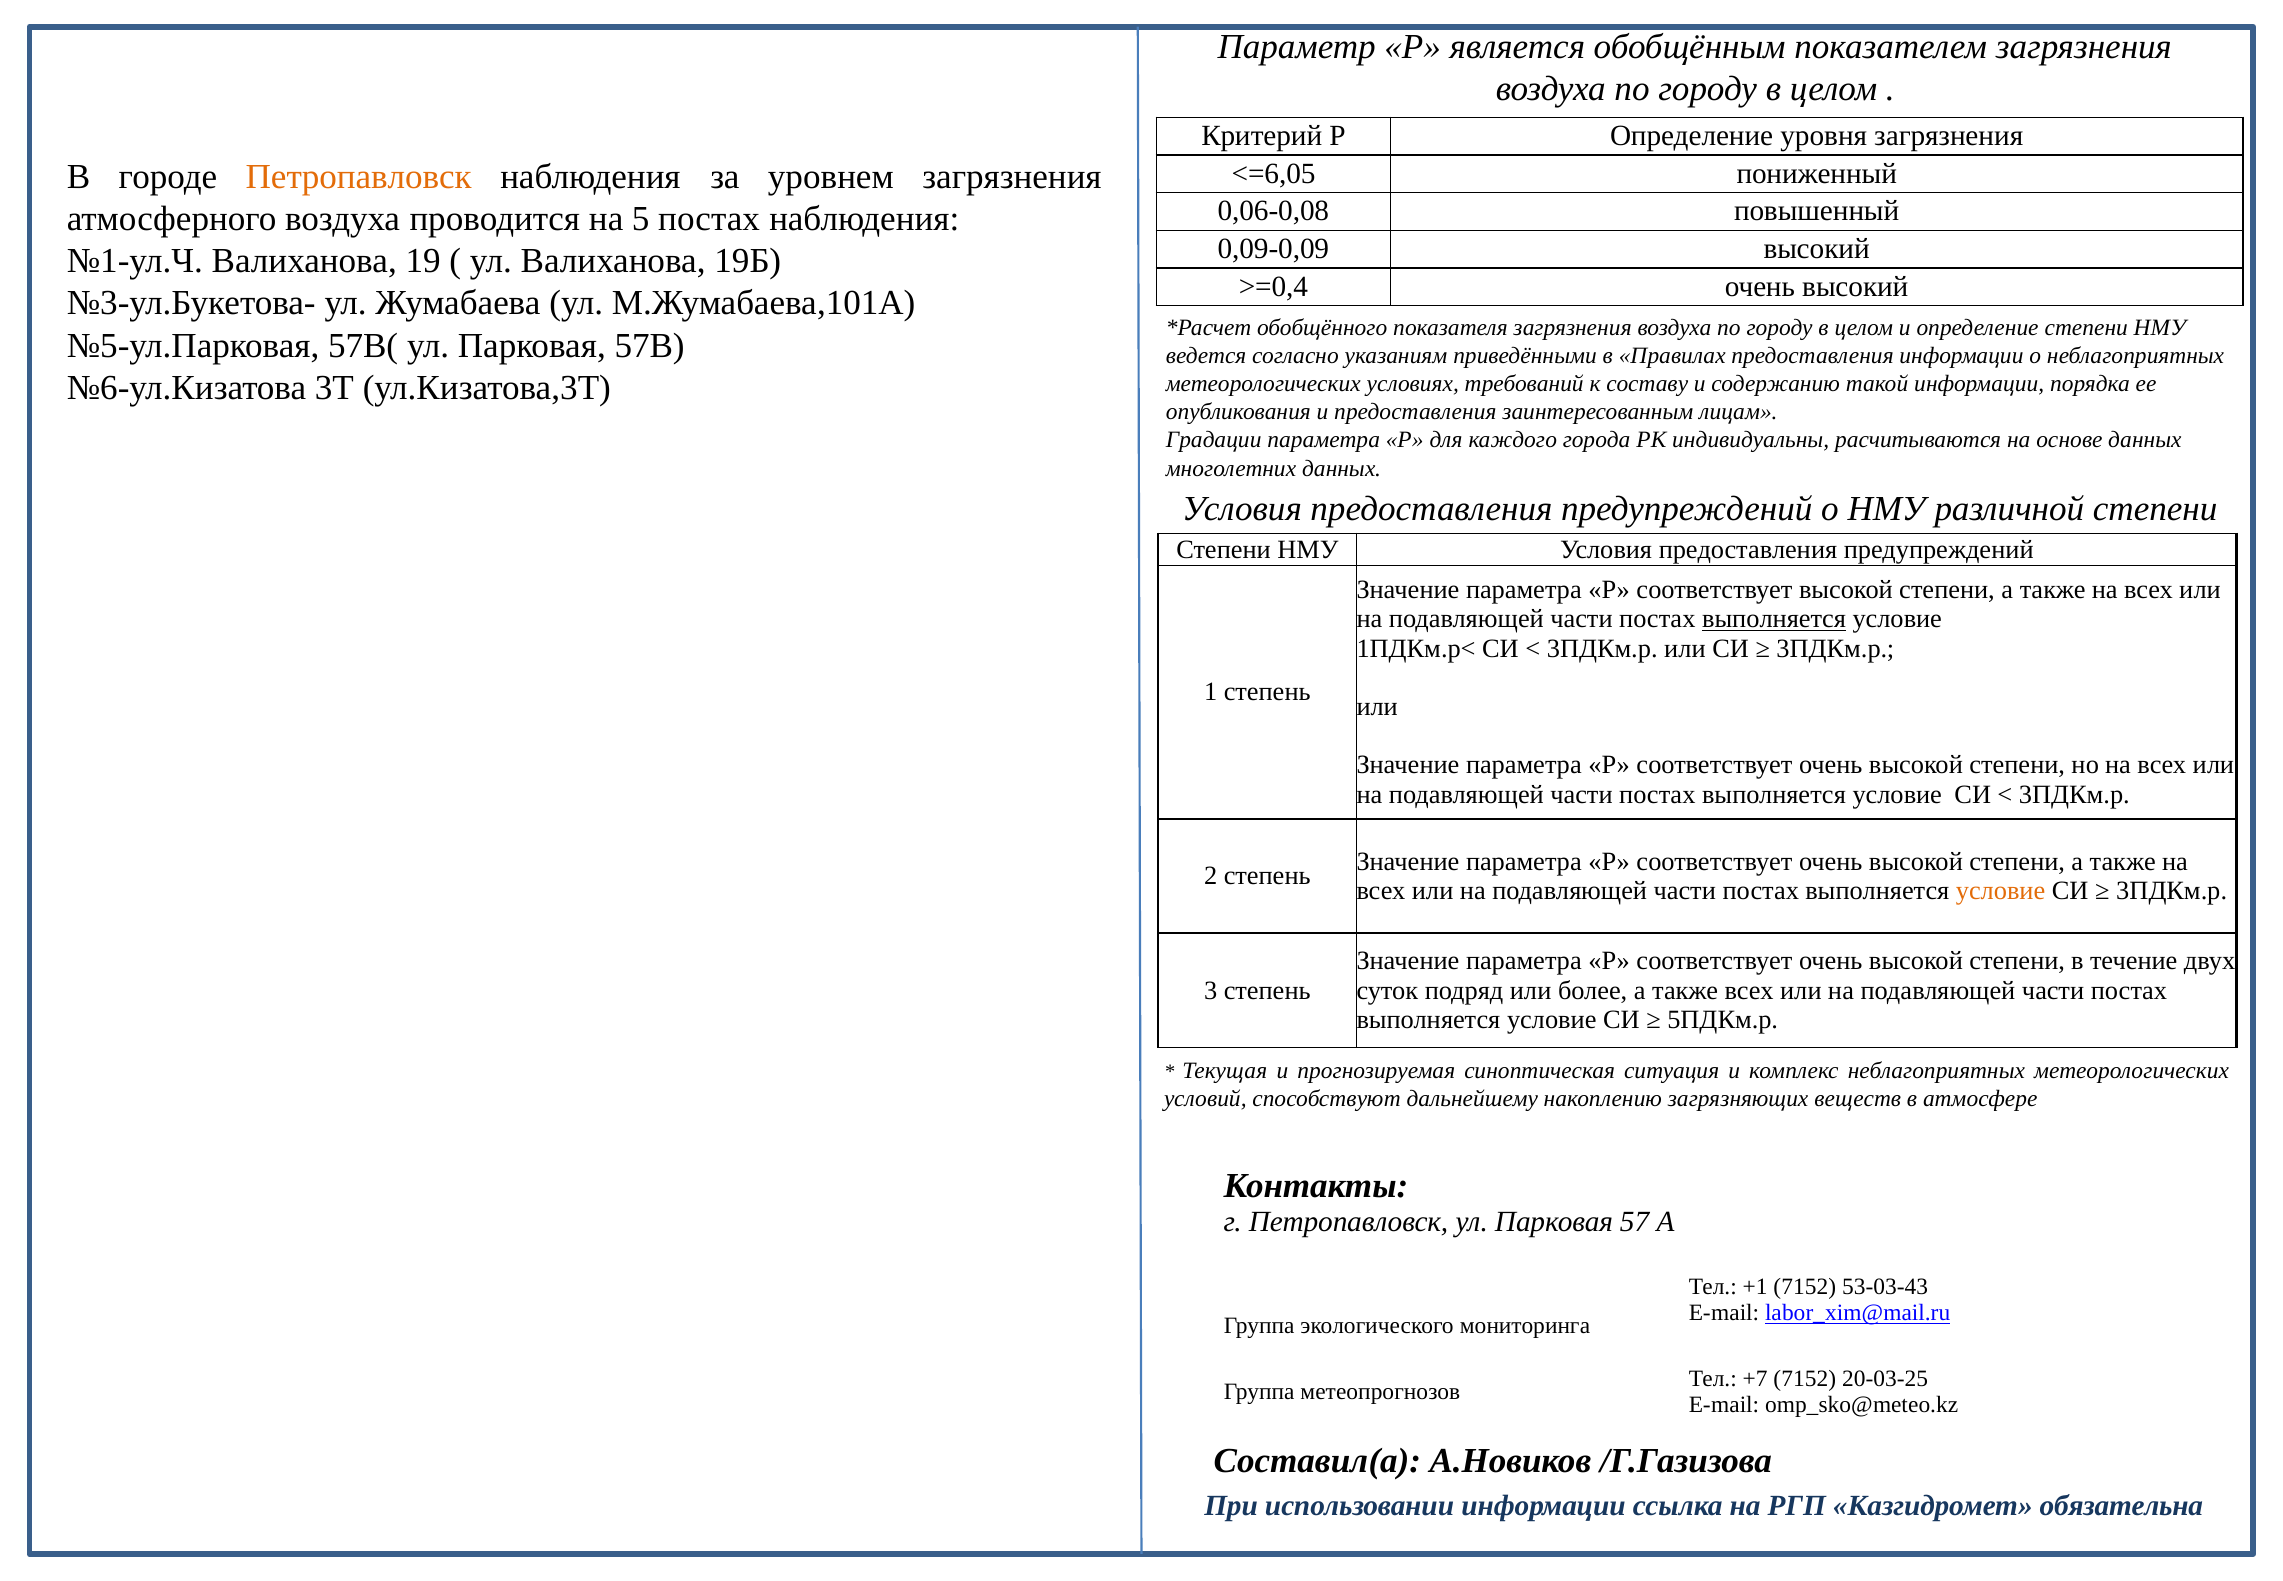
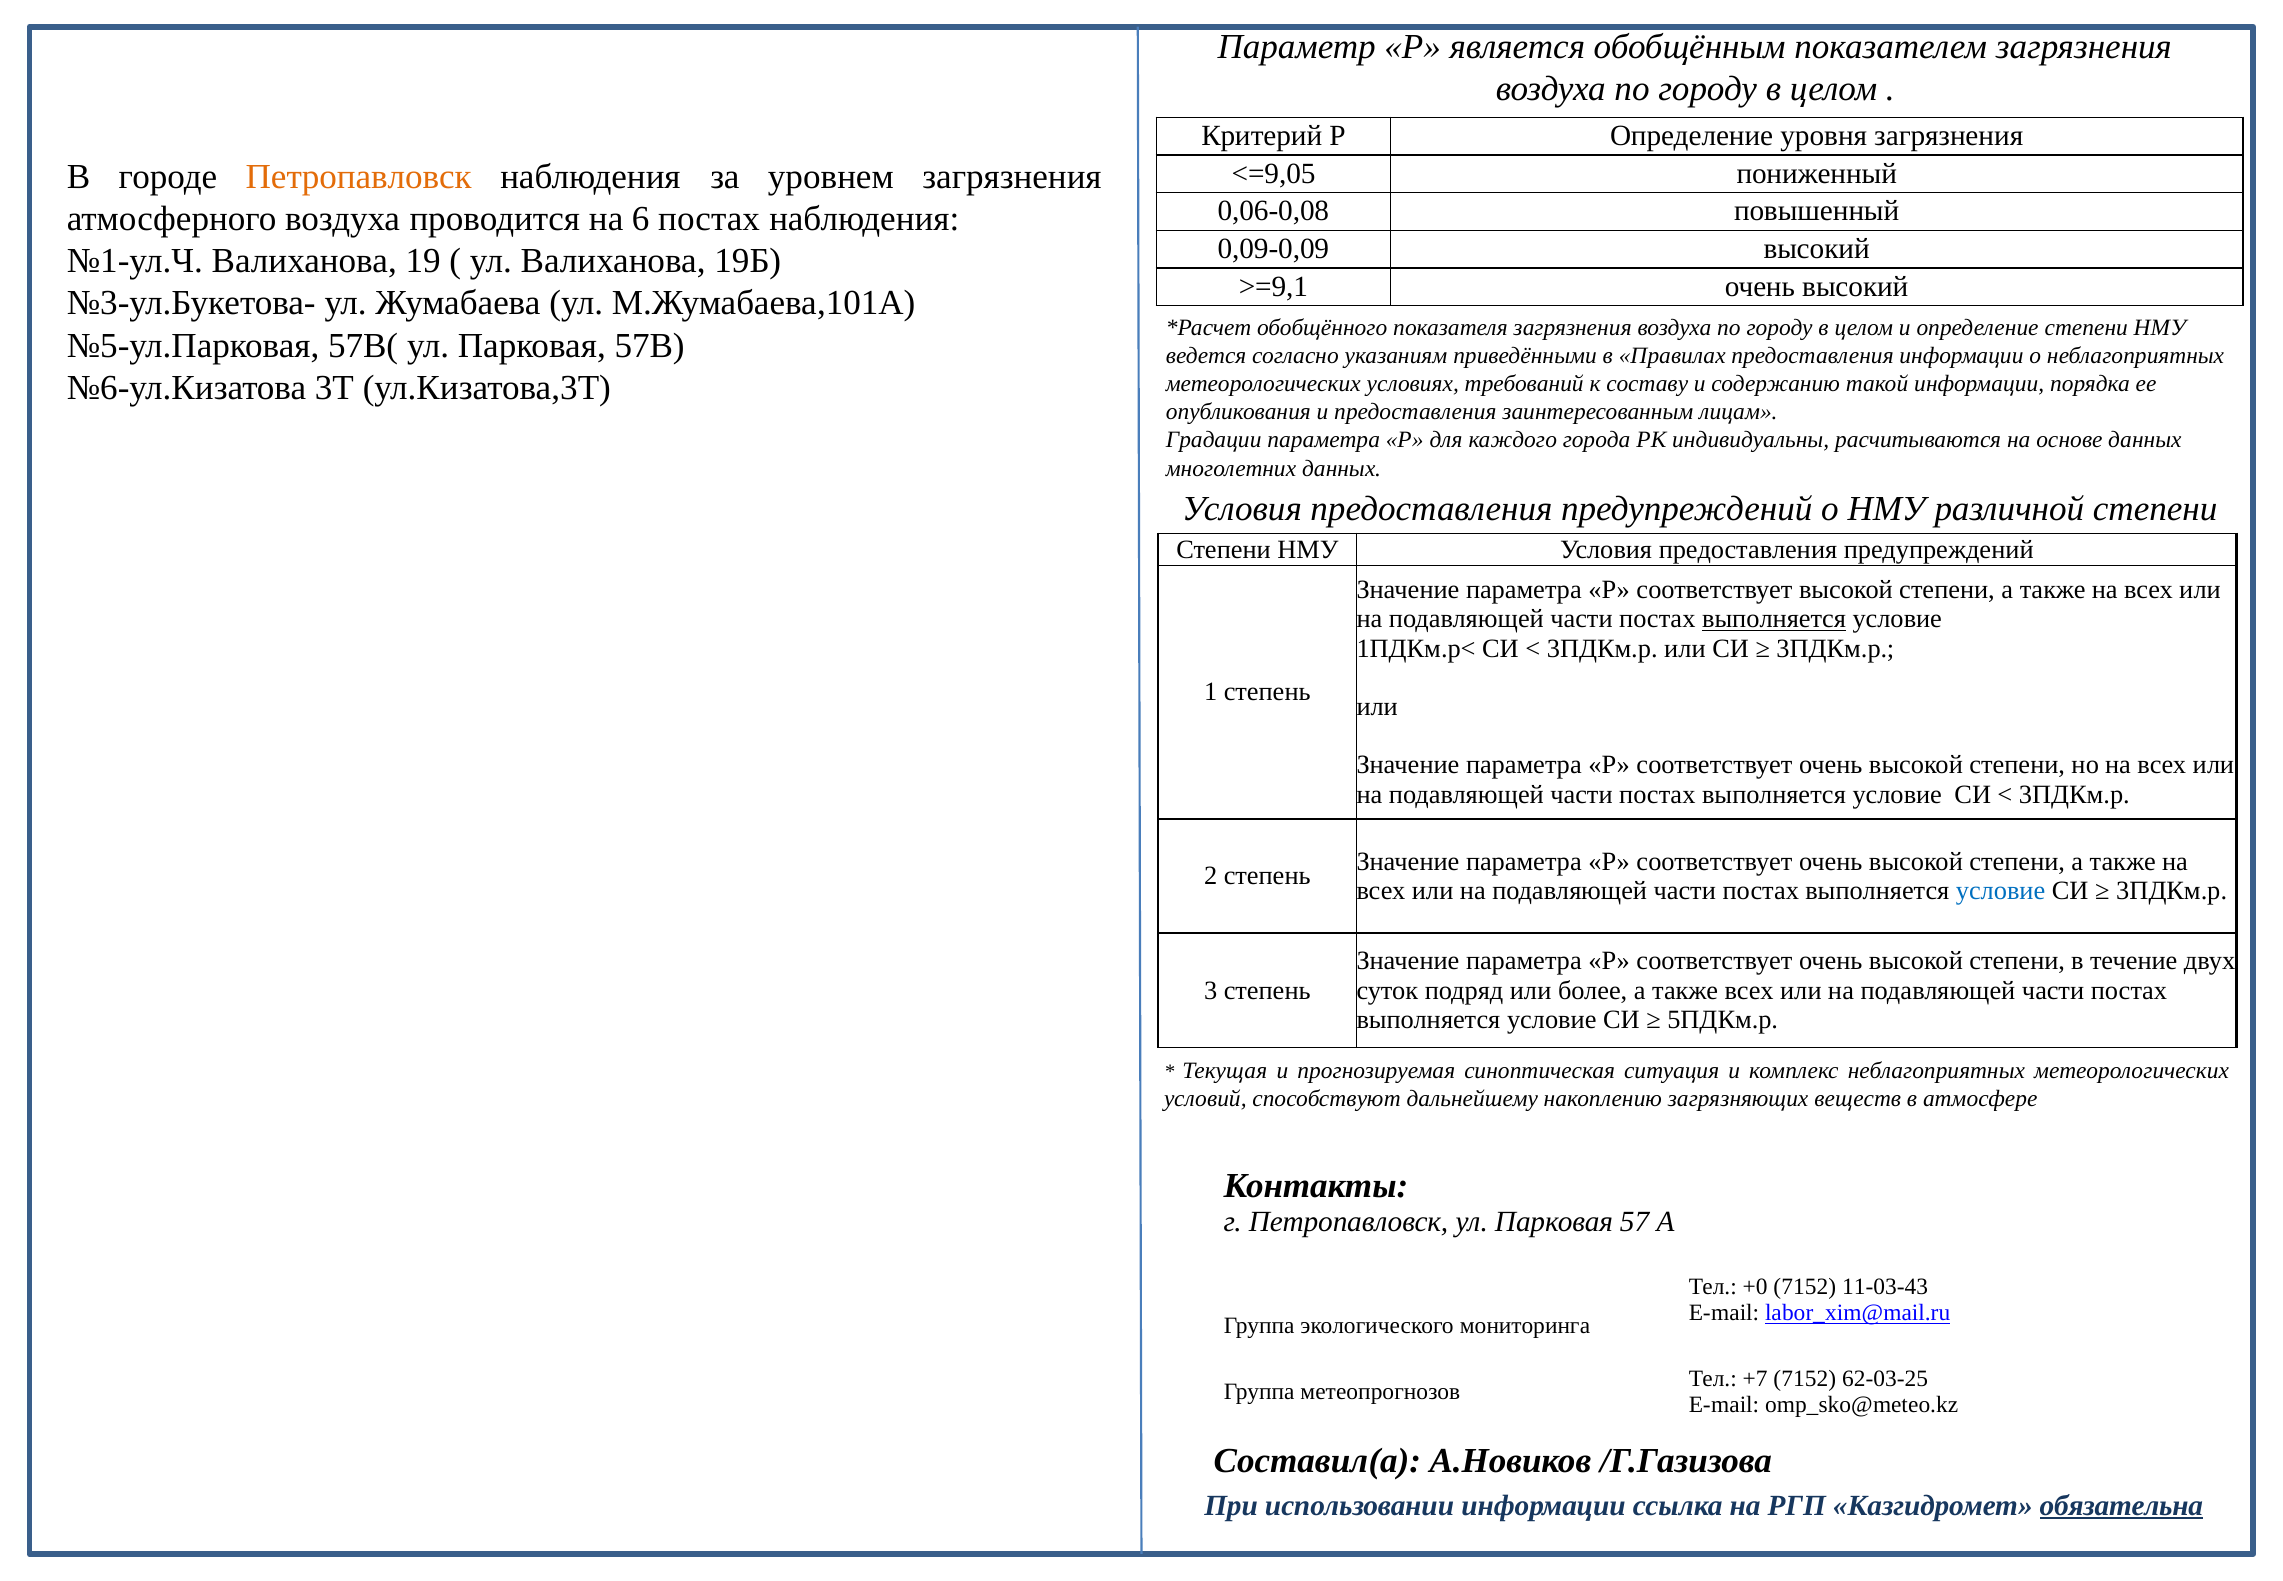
<=6,05: <=6,05 -> <=9,05 (1274, 173)
5: 5 -> 6 (641, 219)
>=0,4: >=0,4 -> >=9,1 (1273, 286)
условие colour: orange -> blue (2001, 891)
+1: +1 -> +0 (1755, 1287)
53-03-43: 53-03-43 -> 11-03-43 (1885, 1287)
20-03-25: 20-03-25 -> 62-03-25 (1885, 1378)
обязательна underline: none -> present (2121, 1505)
